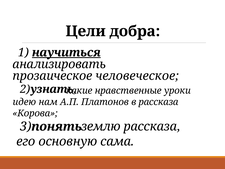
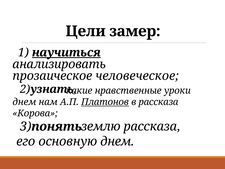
добра: добра -> замер (135, 31)
идею: идею -> днем (24, 102)
Платонов underline: none -> present (105, 102)
основную сама: сама -> днем (117, 141)
